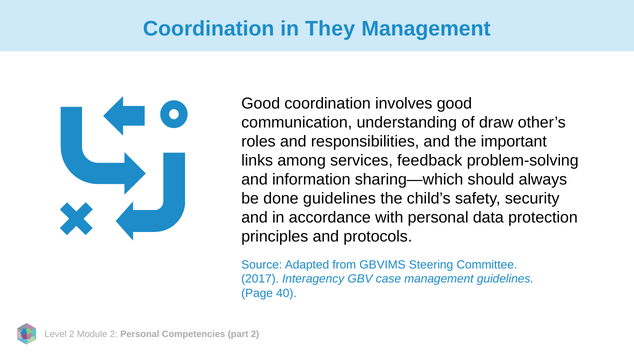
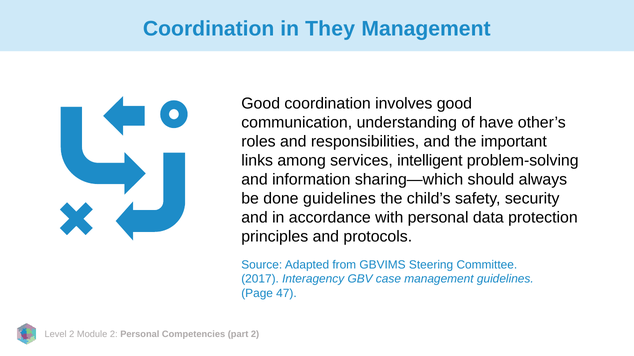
draw: draw -> have (496, 123)
feedback: feedback -> intelligent (430, 161)
40: 40 -> 47 (286, 294)
